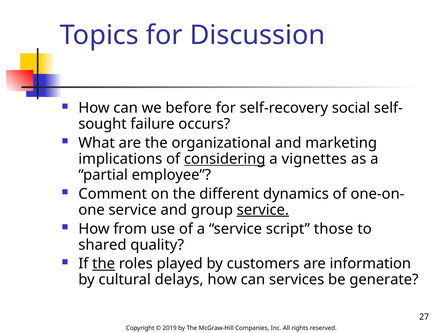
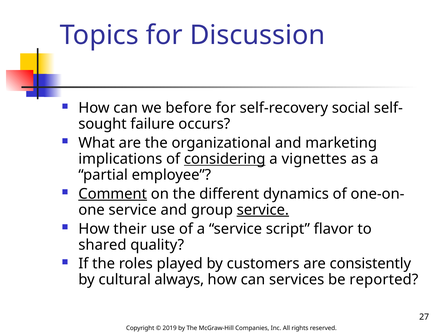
Comment underline: none -> present (113, 193)
from: from -> their (130, 228)
those: those -> flavor (334, 228)
the underline: present -> none (104, 263)
information: information -> consistently (370, 263)
delays: delays -> always (179, 279)
generate: generate -> reported (384, 279)
